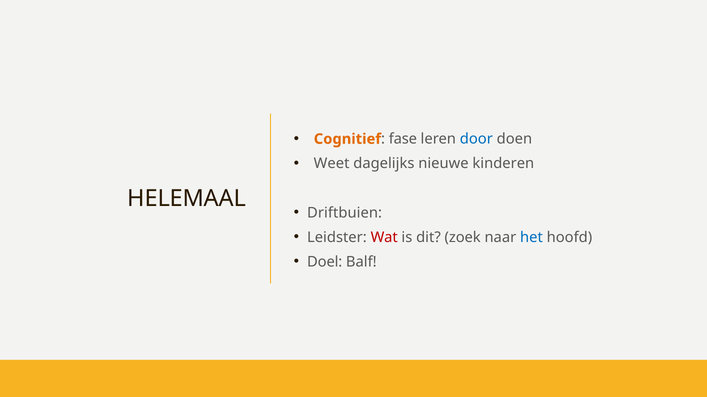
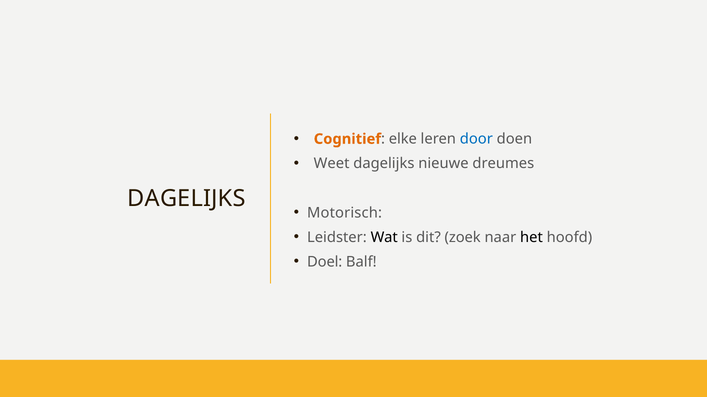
fase: fase -> elke (403, 139)
kinderen: kinderen -> dreumes (503, 164)
HELEMAAL: HELEMAAL -> DAGELIJKS (187, 199)
Driftbuien: Driftbuien -> Motorisch (345, 213)
Wat colour: red -> black (384, 238)
het colour: blue -> black (531, 238)
